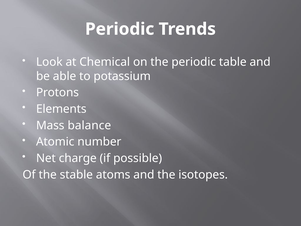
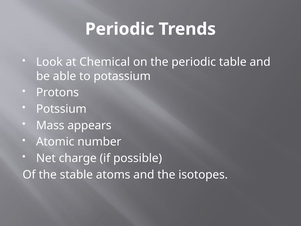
Elements: Elements -> Potssium (61, 109)
balance: balance -> appears (89, 125)
